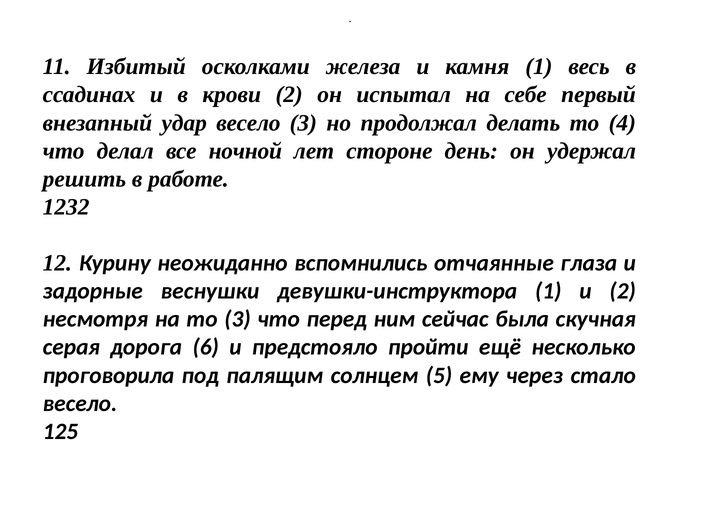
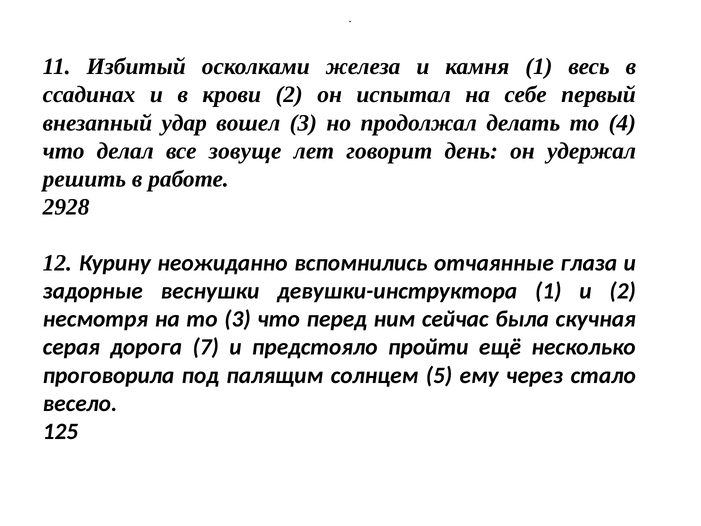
удар весело: весело -> вошел (248, 123)
ночной: ночной -> зовуще (245, 151)
стороне: стороне -> говорит (389, 151)
1232: 1232 -> 2928 (66, 207)
6: 6 -> 7 (206, 347)
